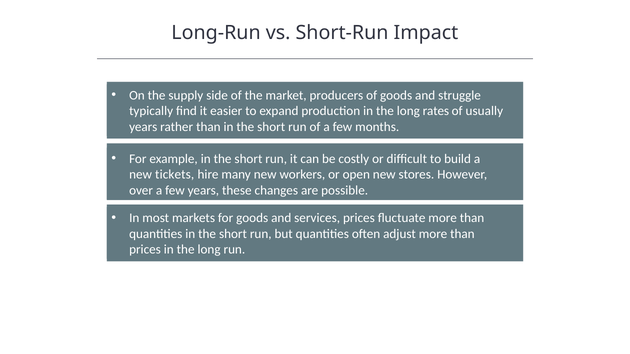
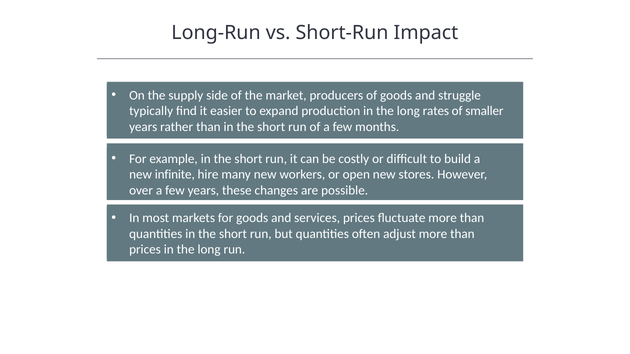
usually: usually -> smaller (484, 111)
tickets: tickets -> infinite (175, 175)
